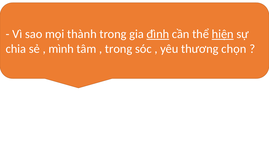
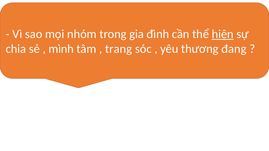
thành: thành -> nhóm (82, 34)
đình underline: present -> none (158, 34)
trong: trong -> trang (119, 49)
chọn: chọn -> đang (234, 49)
